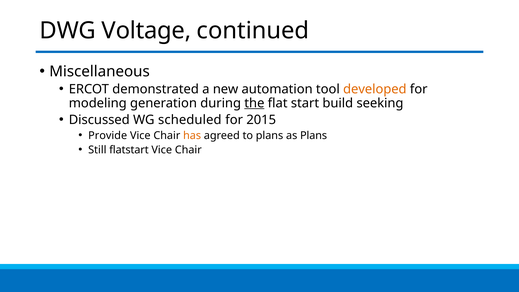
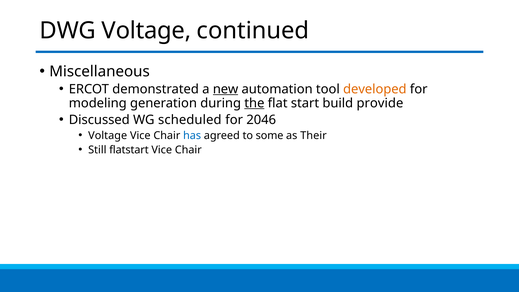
new underline: none -> present (226, 89)
seeking: seeking -> provide (380, 103)
2015: 2015 -> 2046 (261, 120)
Provide: Provide -> Voltage (108, 135)
has colour: orange -> blue (192, 135)
to plans: plans -> some (270, 135)
as Plans: Plans -> Their (314, 135)
